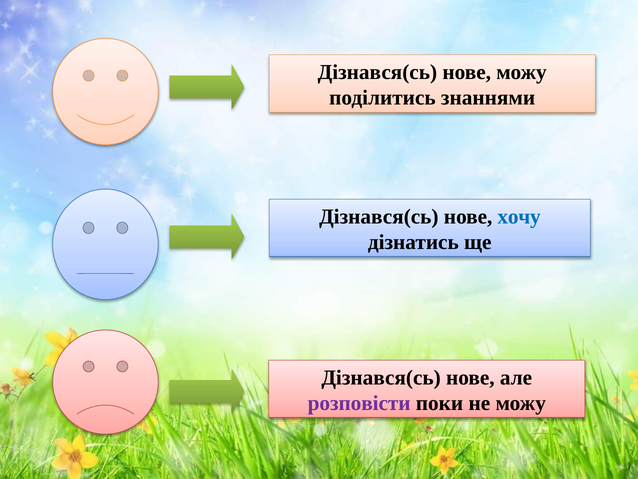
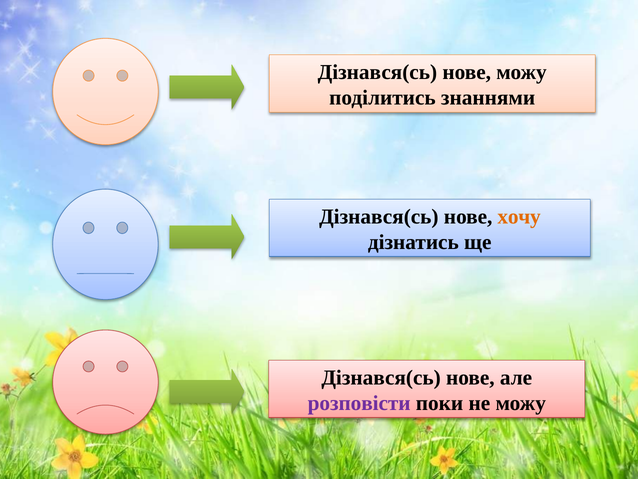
хочу colour: blue -> orange (519, 216)
